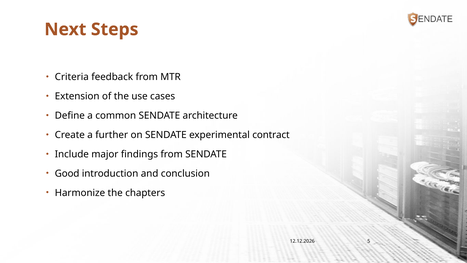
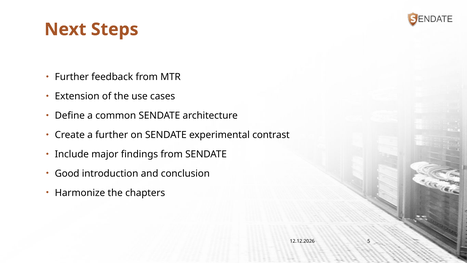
Criteria: Criteria -> Further (72, 77)
contract: contract -> contrast (271, 135)
